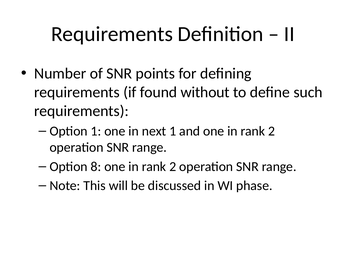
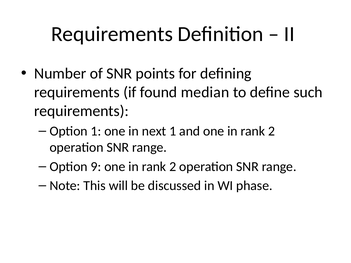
without: without -> median (205, 92)
8: 8 -> 9 (96, 167)
